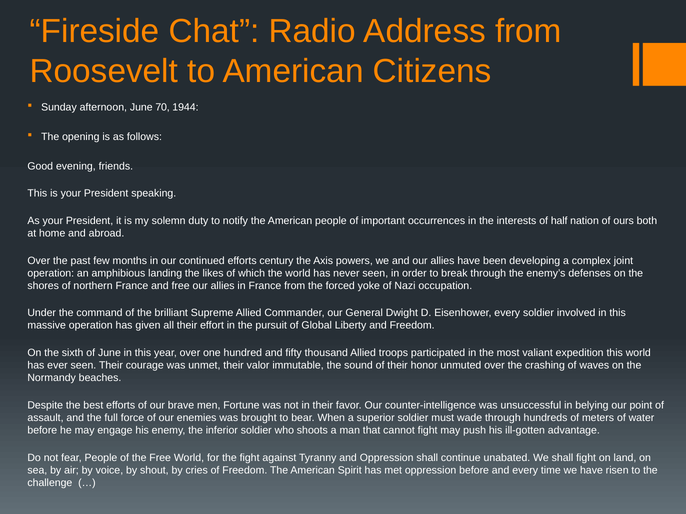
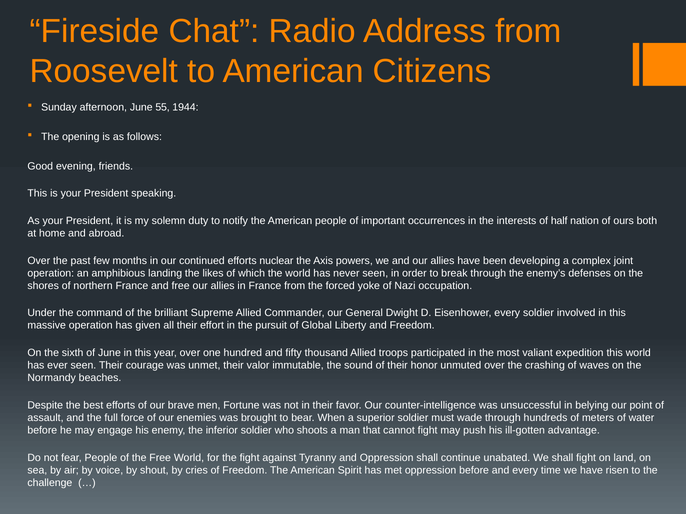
70: 70 -> 55 (163, 108)
century: century -> nuclear (276, 261)
